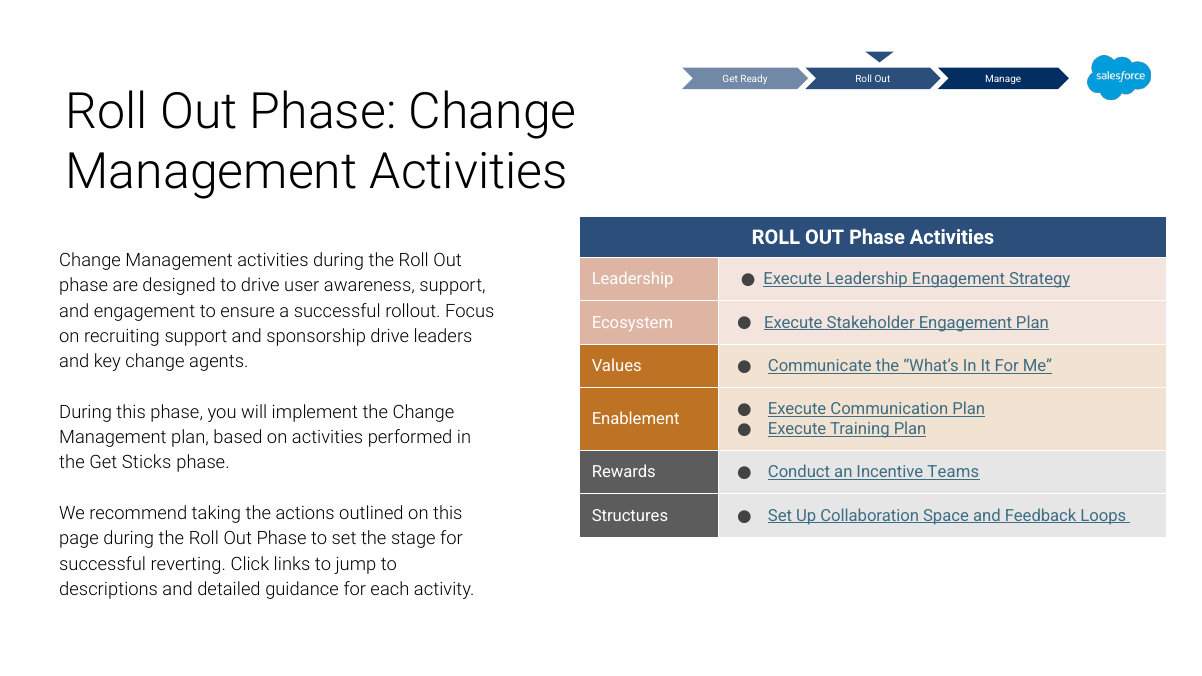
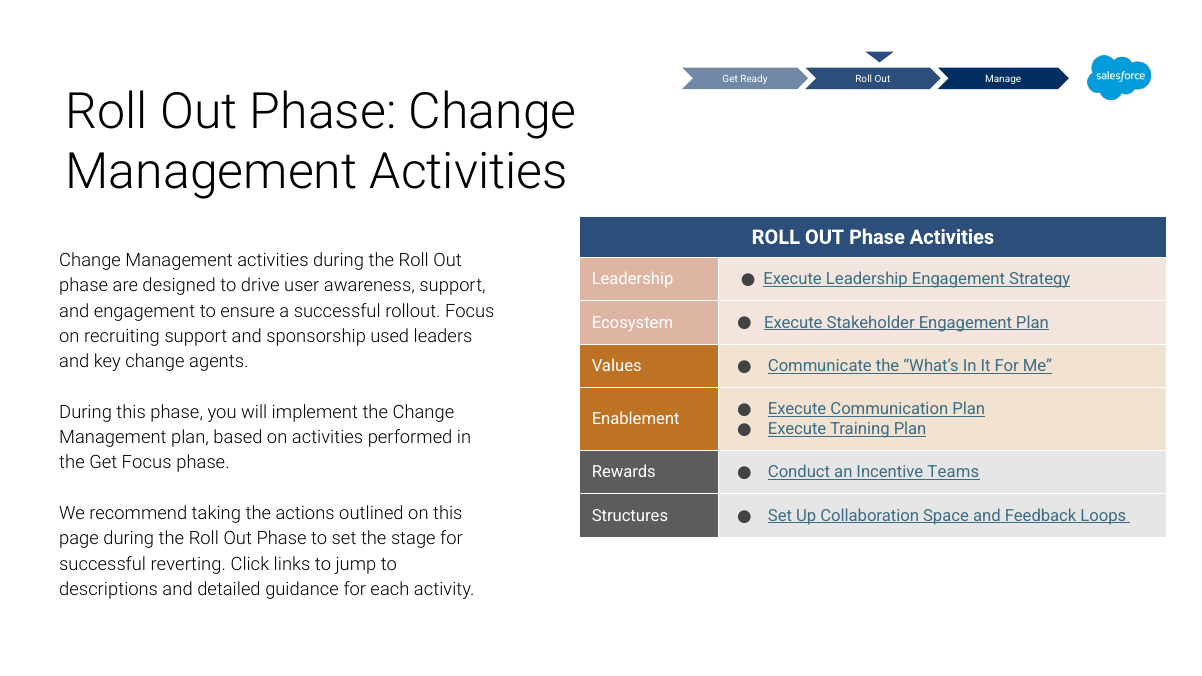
sponsorship drive: drive -> used (390, 336)
Get Sticks: Sticks -> Focus (147, 463)
